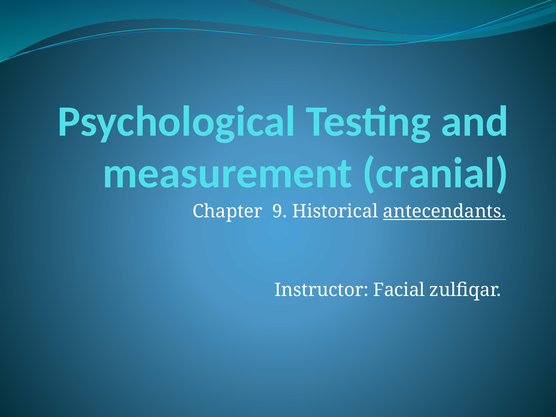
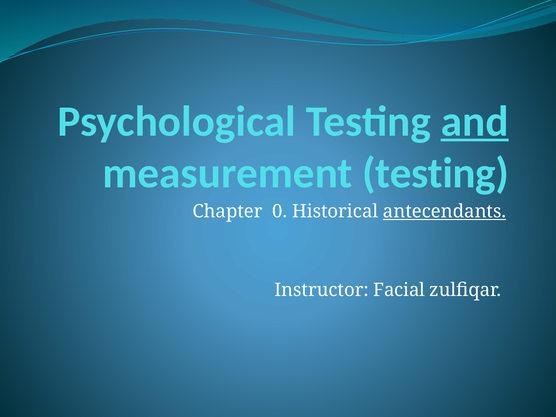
and underline: none -> present (475, 121)
measurement cranial: cranial -> testing (436, 173)
9: 9 -> 0 (280, 211)
